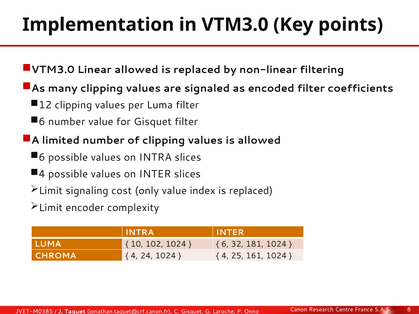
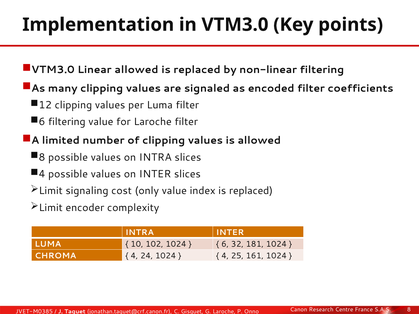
6 number: number -> filtering (67, 122)
for Gisquet: Gisquet -> Laroche (153, 122)
6: 6 -> 8 (42, 157)
